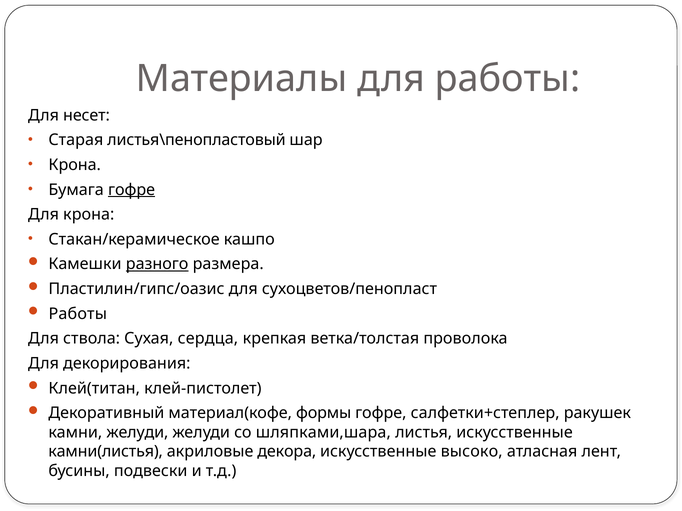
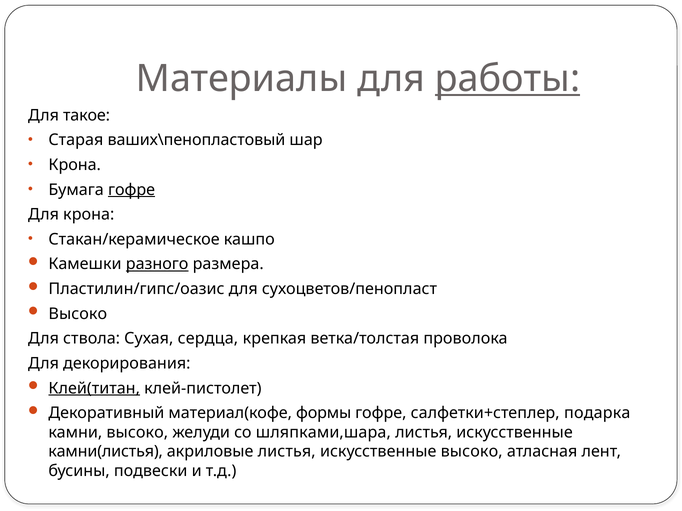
работы underline: none -> present (508, 79)
несет: несет -> такое (86, 115)
листья\пенопластовый: листья\пенопластовый -> ваших\пенопластовый (196, 140)
Работы: Работы -> Высоко (78, 314)
Клей(титан underline: none -> present (94, 389)
ракушек: ракушек -> подарка (597, 413)
камни желуди: желуди -> высоко (137, 433)
акриловые декора: декора -> листья (287, 452)
